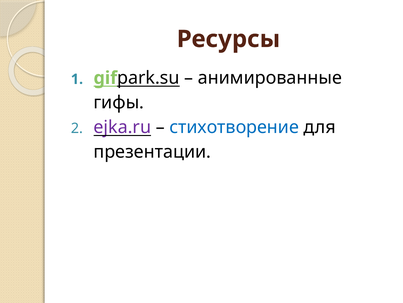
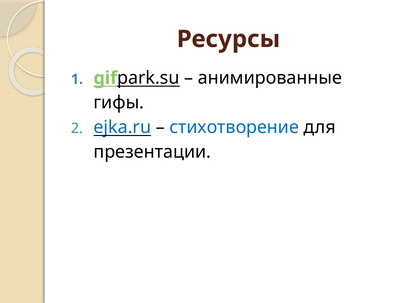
ejka.ru colour: purple -> blue (122, 127)
